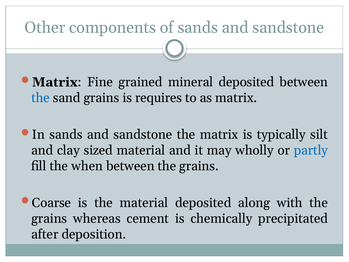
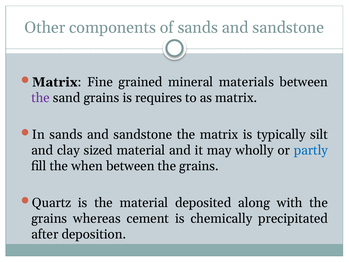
mineral deposited: deposited -> materials (246, 82)
the colour: blue -> purple (41, 98)
Coarse: Coarse -> Quartz (52, 203)
